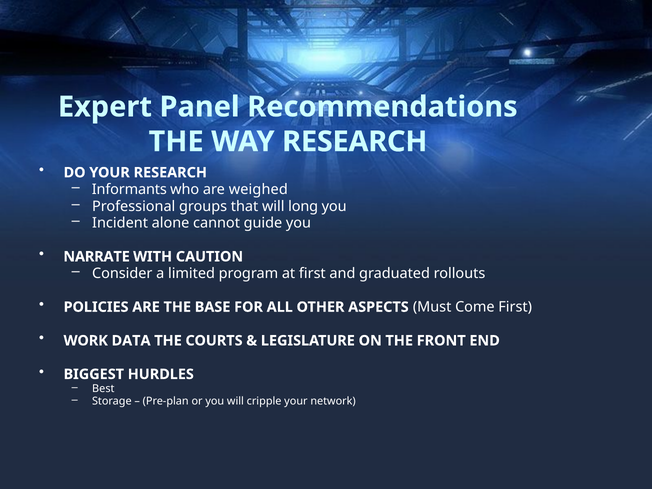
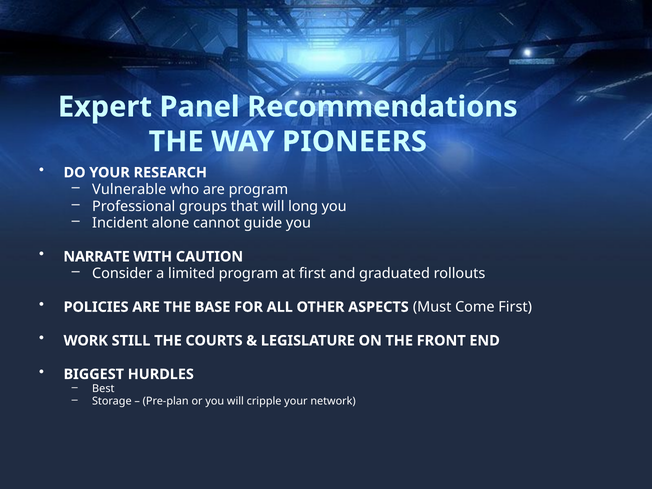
WAY RESEARCH: RESEARCH -> PIONEERS (355, 142)
Informants: Informants -> Vulnerable (129, 189)
are weighed: weighed -> program (258, 189)
DATA: DATA -> STILL (131, 341)
